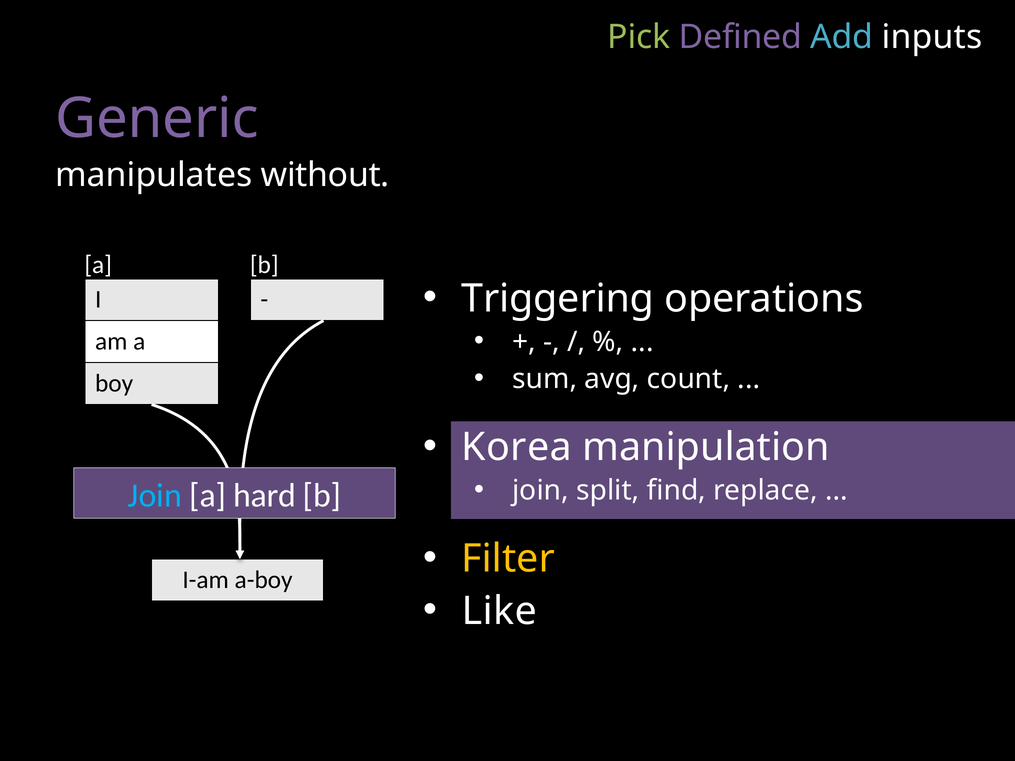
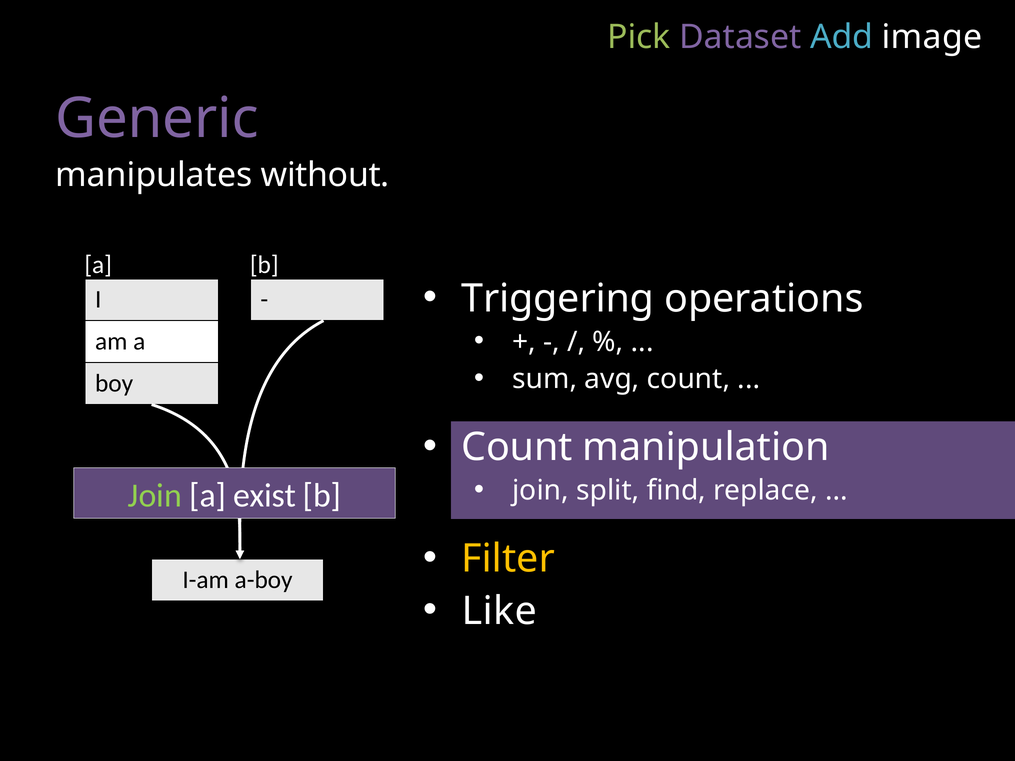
Defined: Defined -> Dataset (740, 37)
inputs: inputs -> image (932, 37)
Korea: Korea -> Count (517, 447)
Join colour: light blue -> light green (155, 496)
hard: hard -> exist (265, 496)
